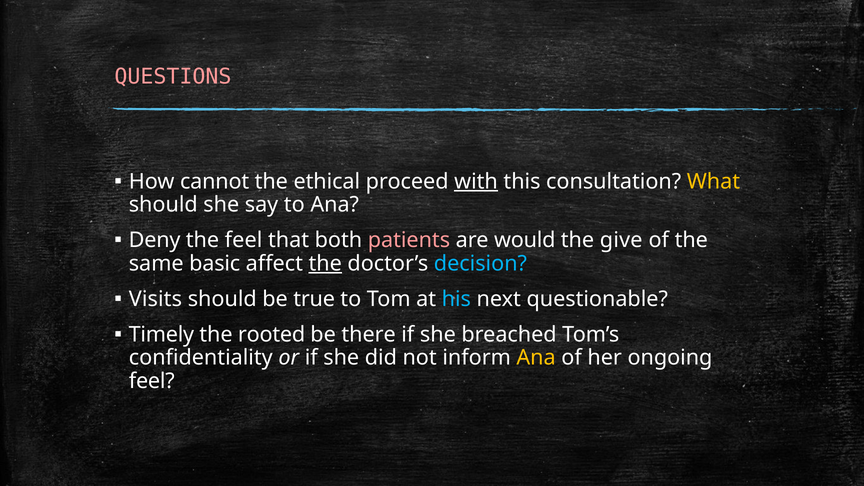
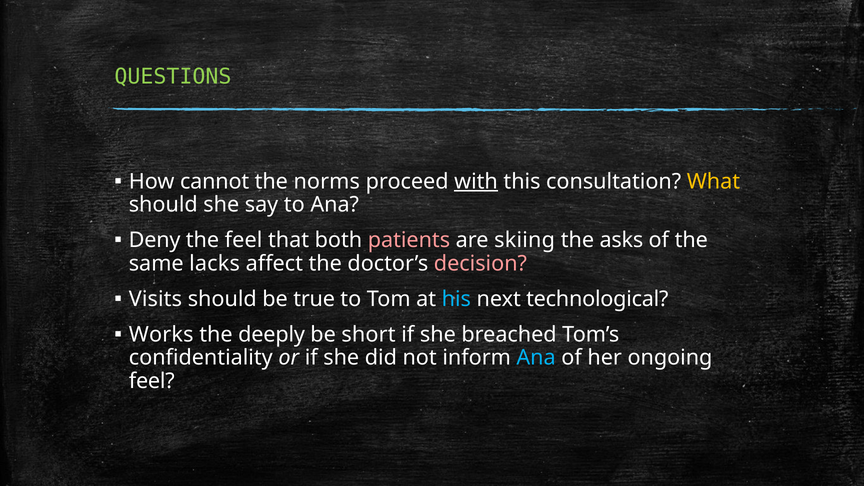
QUESTIONS colour: pink -> light green (173, 77)
ethical: ethical -> norms (327, 181)
would: would -> skiing (525, 240)
give: give -> asks (621, 240)
basic: basic -> lacks (215, 263)
the underline: present -> none (325, 263)
decision colour: light blue -> pink (480, 263)
questionable: questionable -> technological (597, 299)
Timely: Timely -> Works (161, 334)
rooted: rooted -> deeply (272, 334)
there: there -> short (368, 334)
Ana colour: yellow -> light blue (536, 358)
